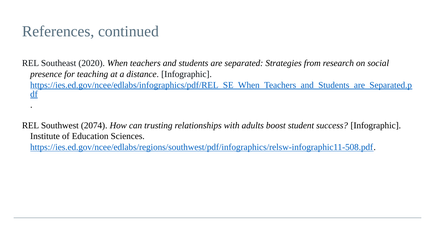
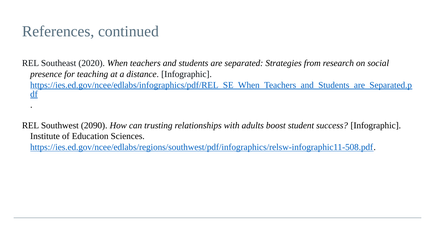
2074: 2074 -> 2090 (94, 125)
